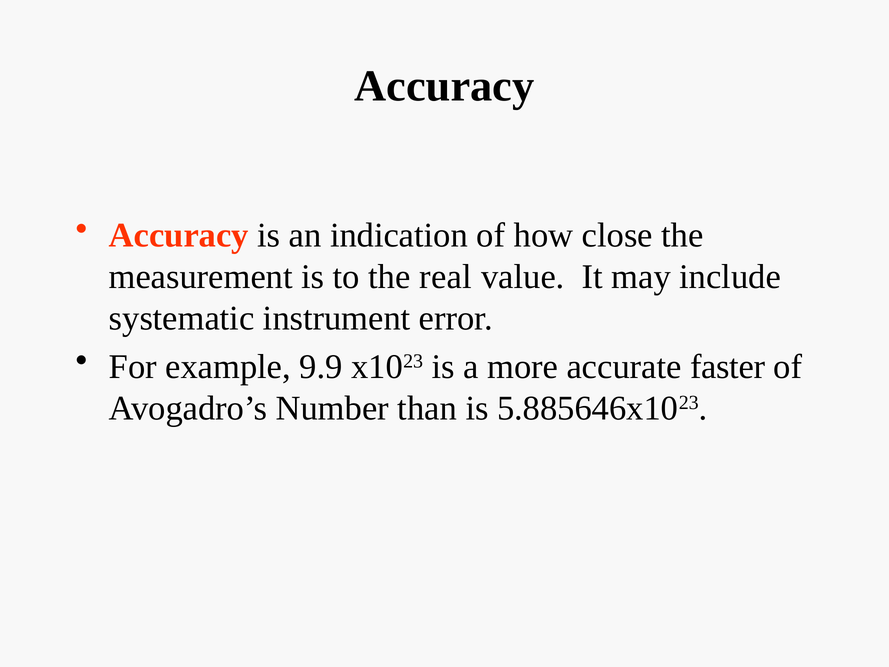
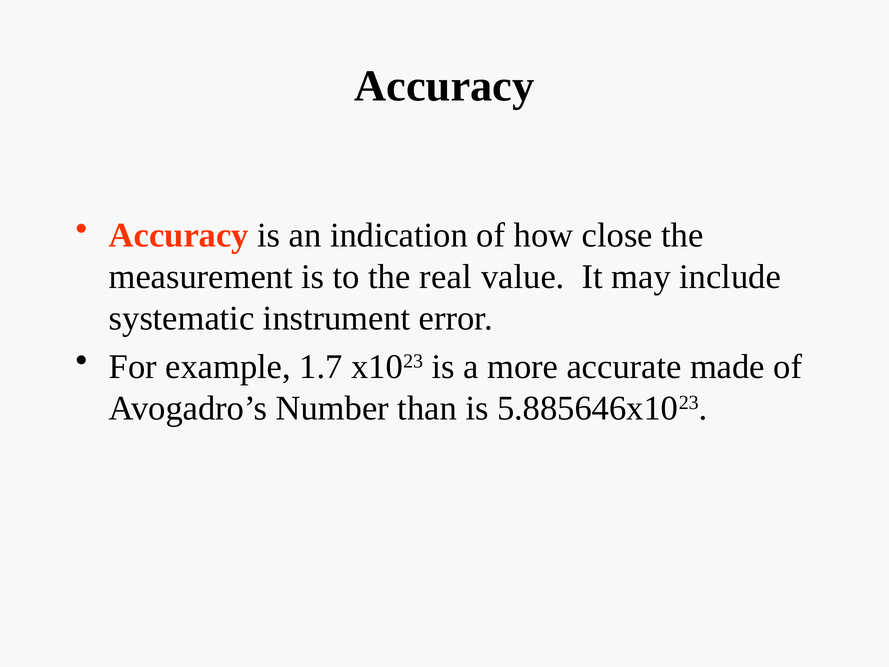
9.9: 9.9 -> 1.7 (321, 367)
faster: faster -> made (727, 367)
